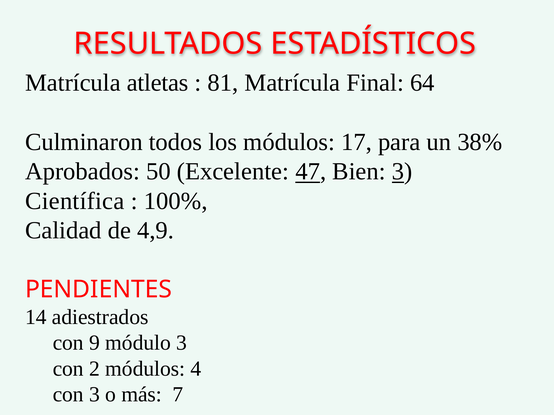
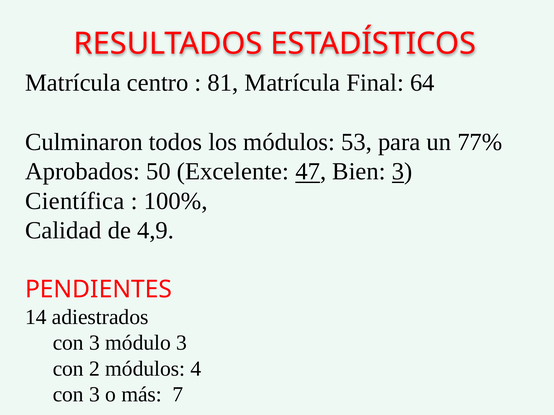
atletas: atletas -> centro (158, 83)
17: 17 -> 53 (356, 142)
38%: 38% -> 77% (480, 142)
9: 9 -> 3 (95, 343)
